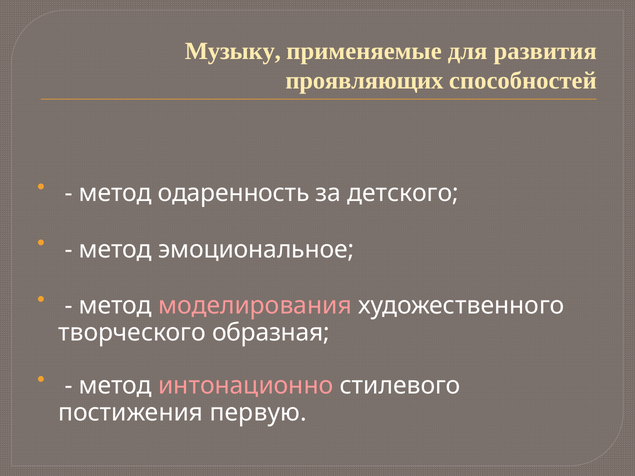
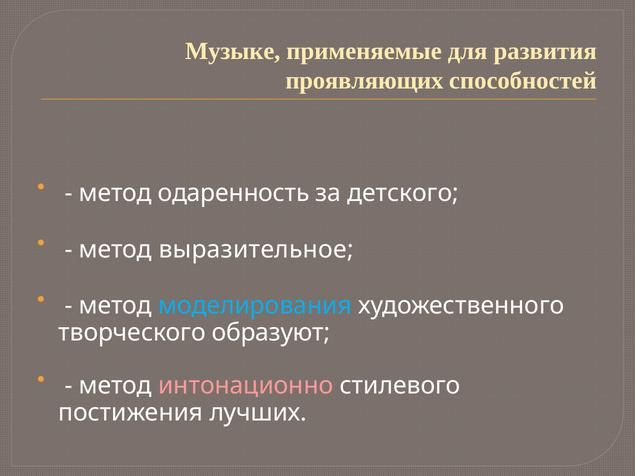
Музыку: Музыку -> Музыке (233, 51)
эмоциональное: эмоциональное -> выразительное (256, 250)
моделирования colour: pink -> light blue (255, 306)
образная: образная -> образуют (271, 333)
первую: первую -> лучших (258, 413)
